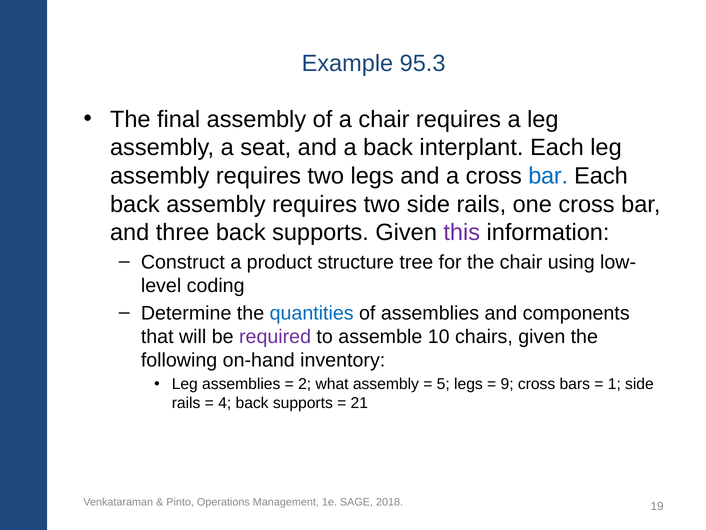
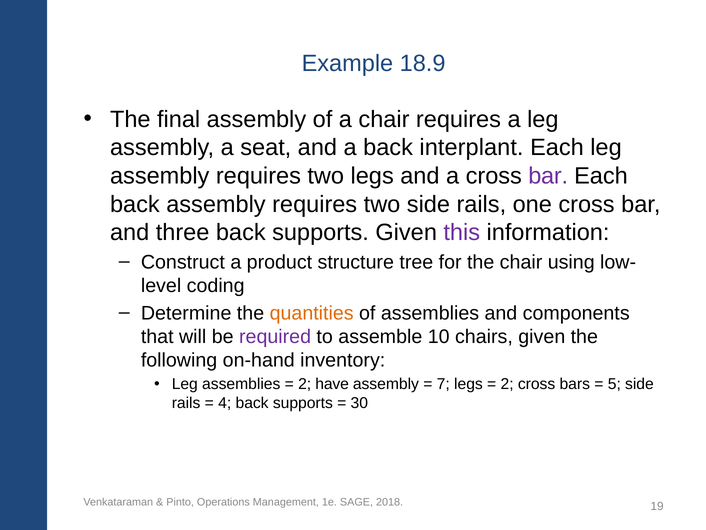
95.3: 95.3 -> 18.9 (423, 63)
bar colour: blue -> purple (548, 176)
quantities colour: blue -> orange (312, 313)
what: what -> have (332, 384)
5: 5 -> 7 (443, 384)
9: 9 -> 2 (507, 384)
1: 1 -> 5 (614, 384)
21: 21 -> 30 (359, 403)
